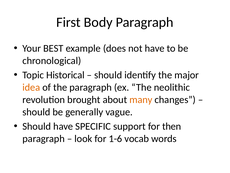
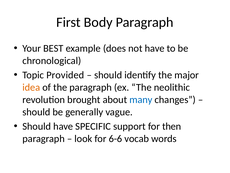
Historical: Historical -> Provided (65, 75)
many colour: orange -> blue (141, 99)
1-6: 1-6 -> 6-6 (115, 138)
